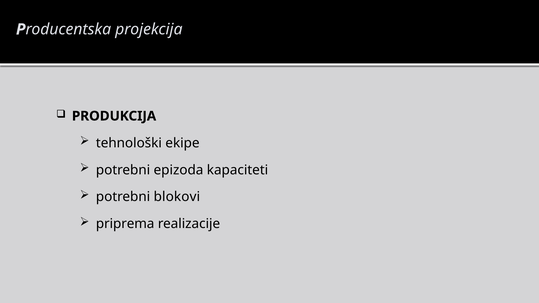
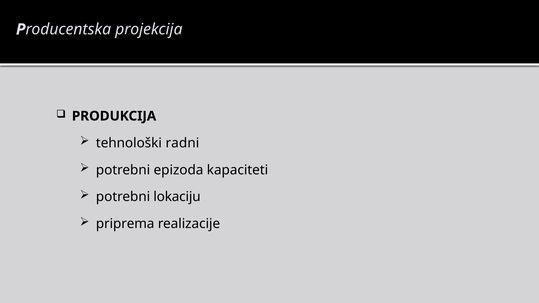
ekipe: ekipe -> radni (182, 143)
blokovi: blokovi -> lokaciju (177, 197)
